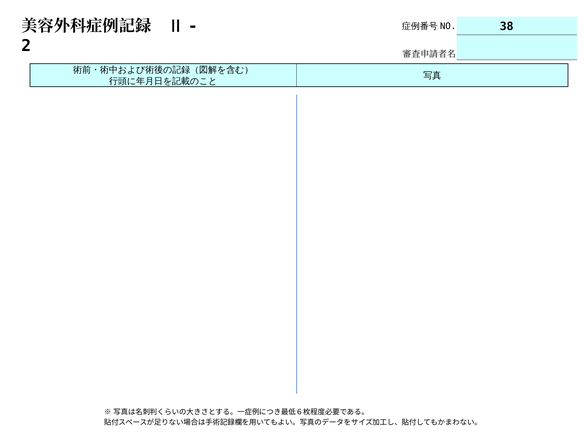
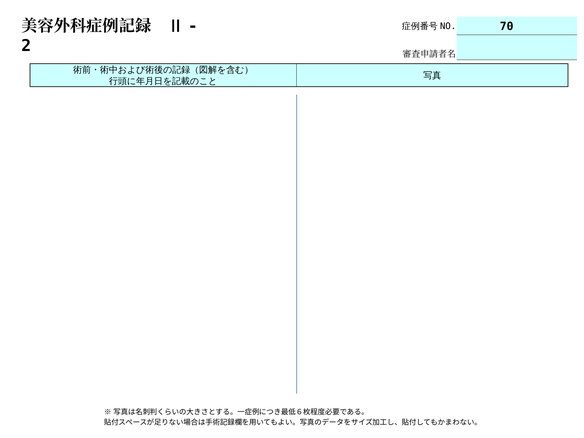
38: 38 -> 70 (507, 26)
